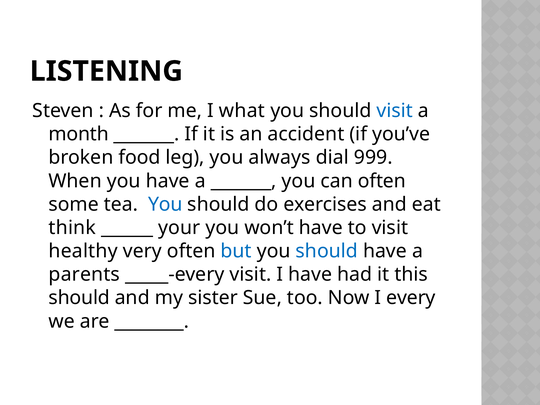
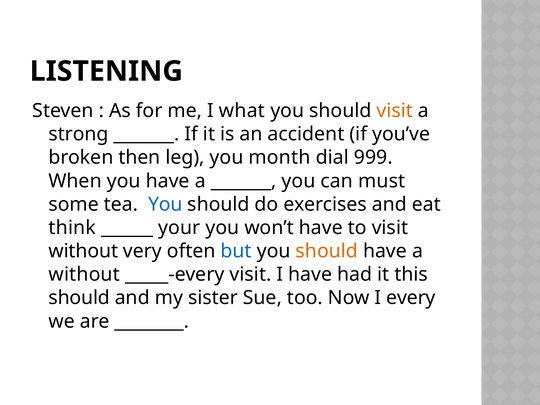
visit colour: blue -> orange (395, 111)
month: month -> strong (79, 134)
food: food -> then (139, 158)
always: always -> month (279, 158)
can often: often -> must (382, 181)
healthy: healthy -> without (83, 251)
should colour: blue -> orange (327, 251)
parents: parents -> without (84, 274)
